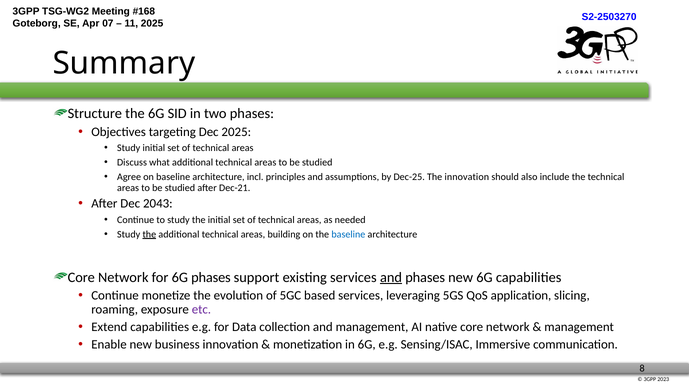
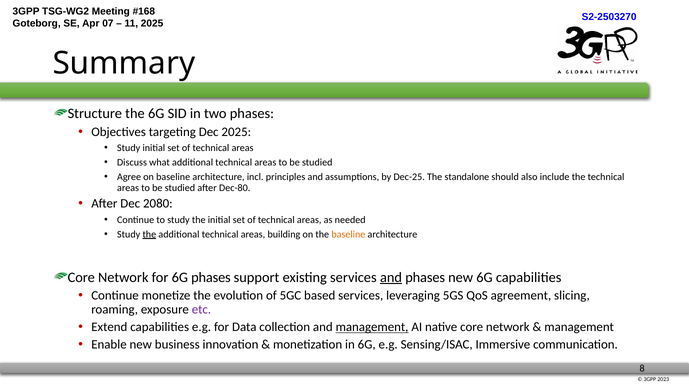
The innovation: innovation -> standalone (467, 177)
Dec-21: Dec-21 -> Dec-80 (235, 187)
2043: 2043 -> 2080 (158, 203)
baseline colour: blue -> orange (348, 234)
application: application -> agreement (521, 295)
management underline: none -> present (372, 327)
